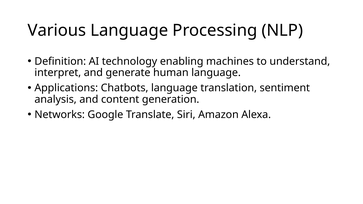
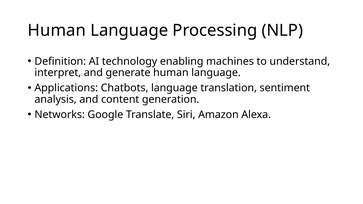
Various: Various -> Human (57, 30)
